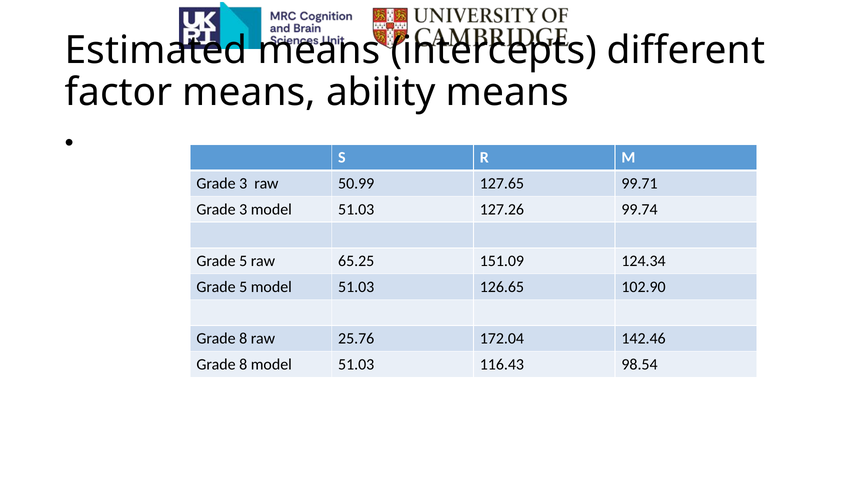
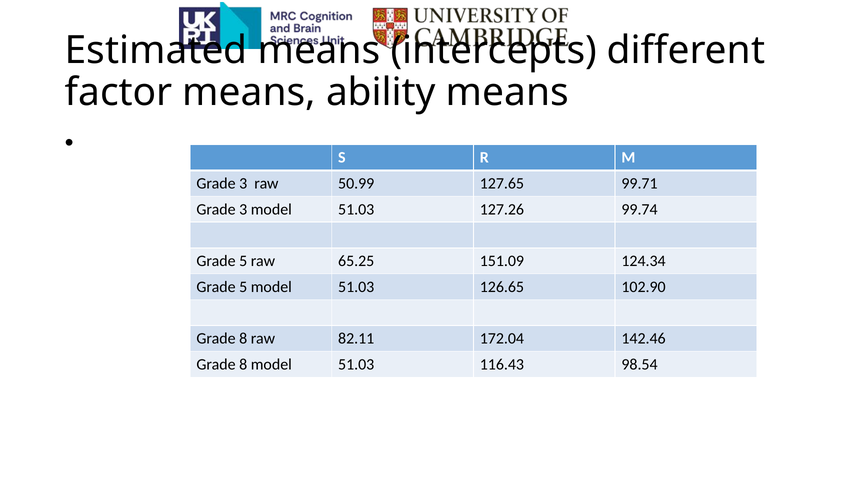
25.76: 25.76 -> 82.11 (356, 339)
